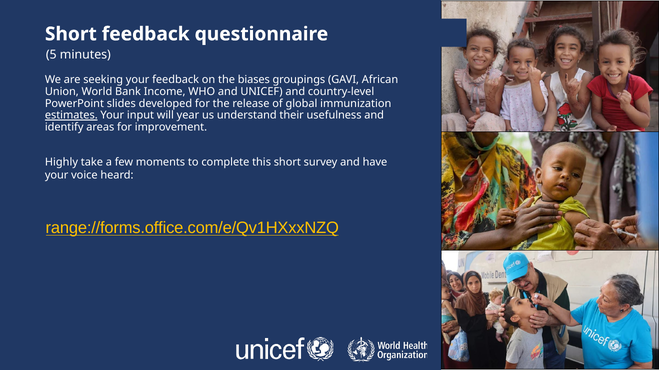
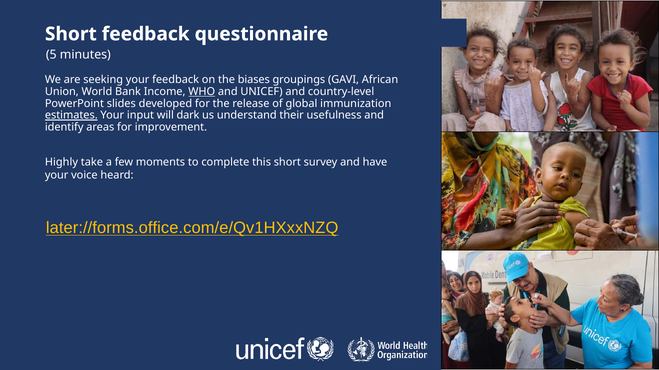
WHO underline: none -> present (202, 92)
year: year -> dark (188, 116)
range://forms.office.com/e/Qv1HXxxNZQ: range://forms.office.com/e/Qv1HXxxNZQ -> later://forms.office.com/e/Qv1HXxxNZQ (192, 228)
